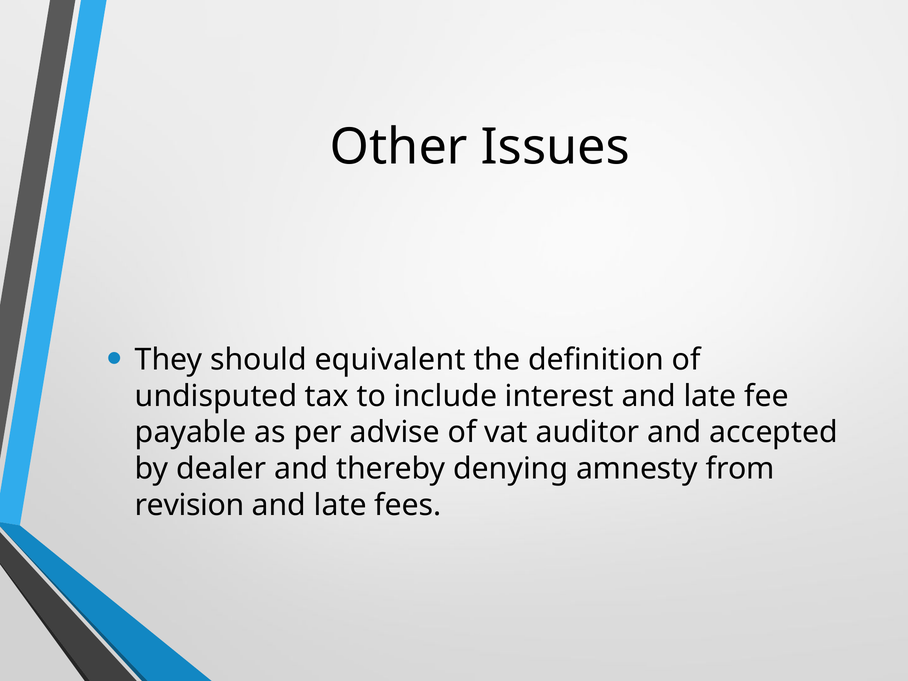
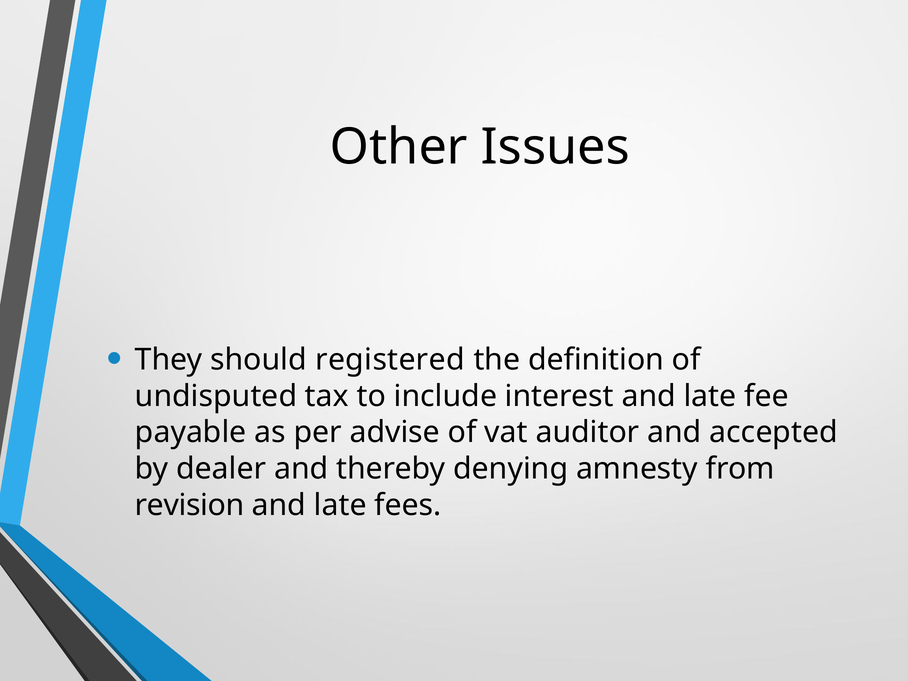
equivalent: equivalent -> registered (390, 360)
